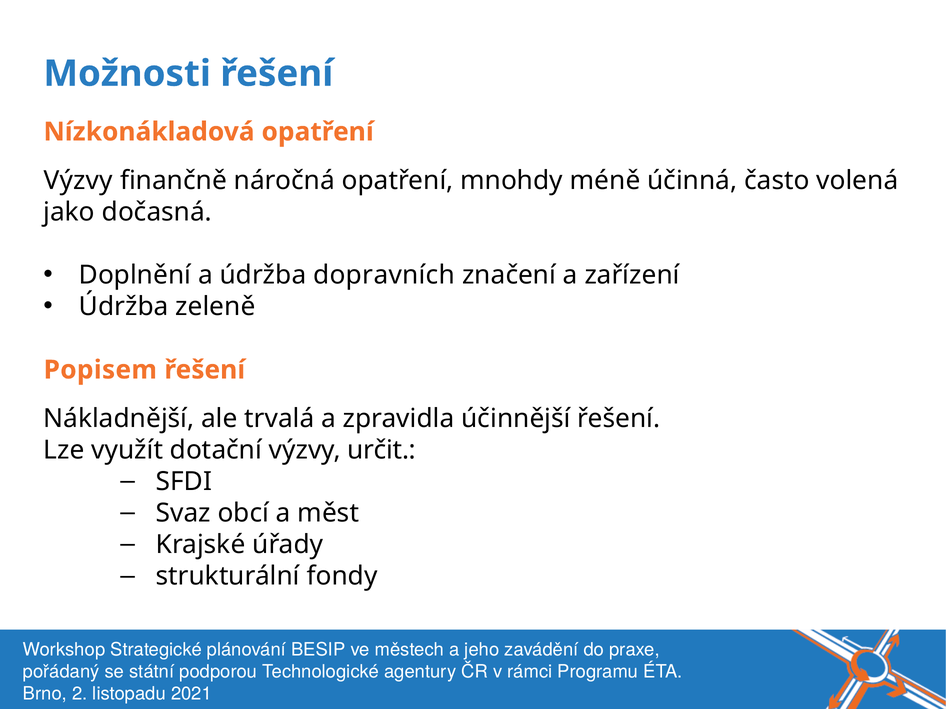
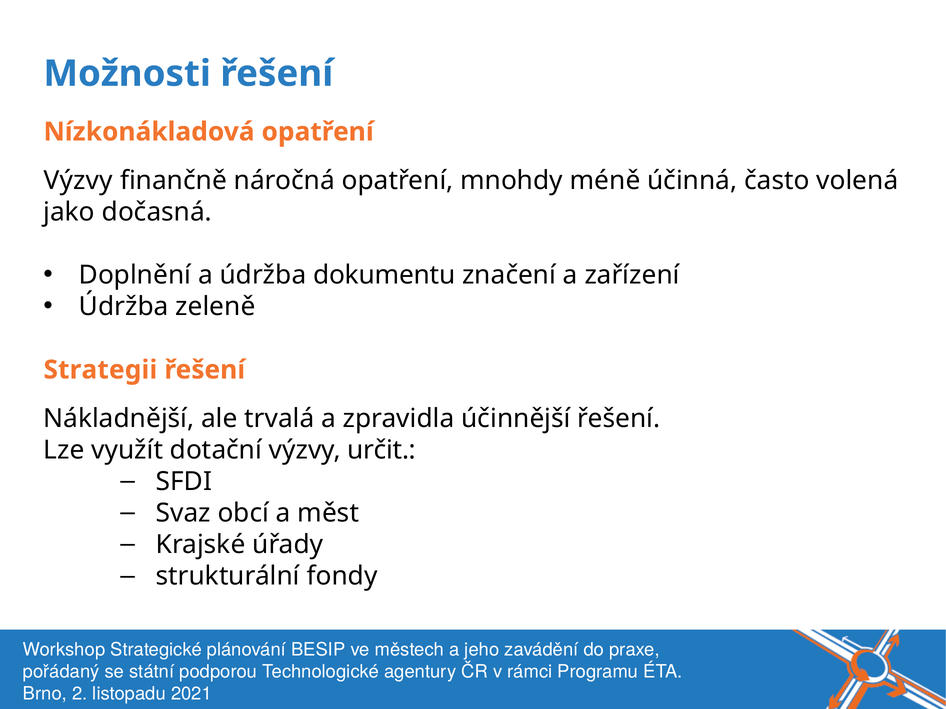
dopravních: dopravních -> dokumentu (384, 275)
Popisem: Popisem -> Strategii (100, 370)
